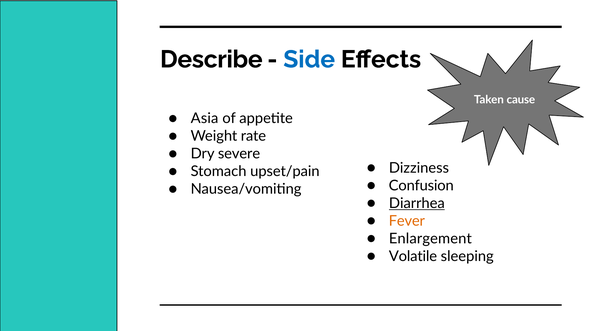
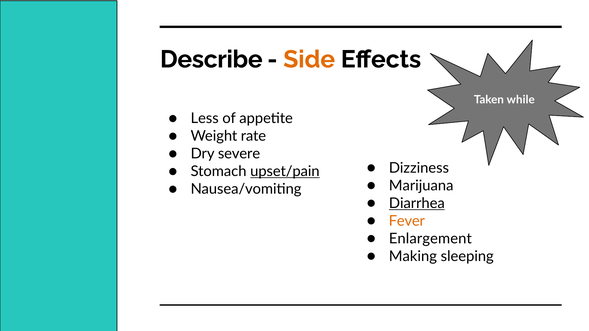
Side colour: blue -> orange (309, 59)
cause: cause -> while (521, 100)
Asia: Asia -> Less (205, 119)
upset/pain underline: none -> present (285, 172)
Confusion: Confusion -> Marijuana (421, 186)
Volatile: Volatile -> Making (413, 257)
